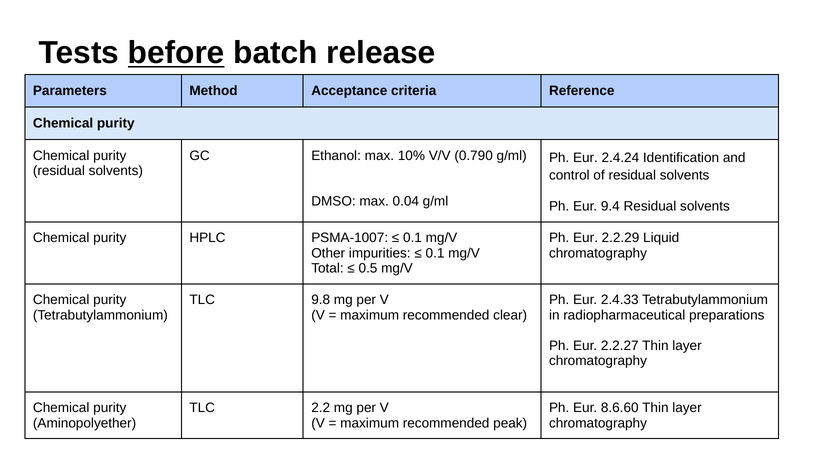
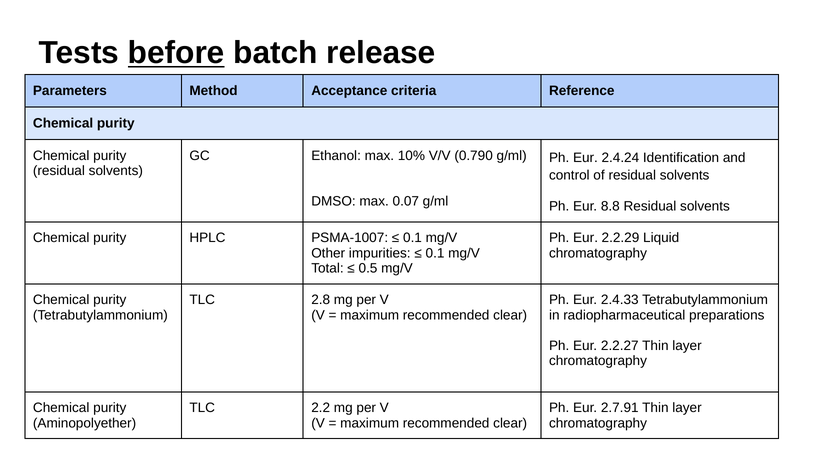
0.04: 0.04 -> 0.07 (406, 201)
9.4: 9.4 -> 8.8 (610, 206)
9.8: 9.8 -> 2.8 (321, 300)
8.6.60: 8.6.60 -> 2.7.91 (620, 407)
peak: peak -> clear (510, 423)
